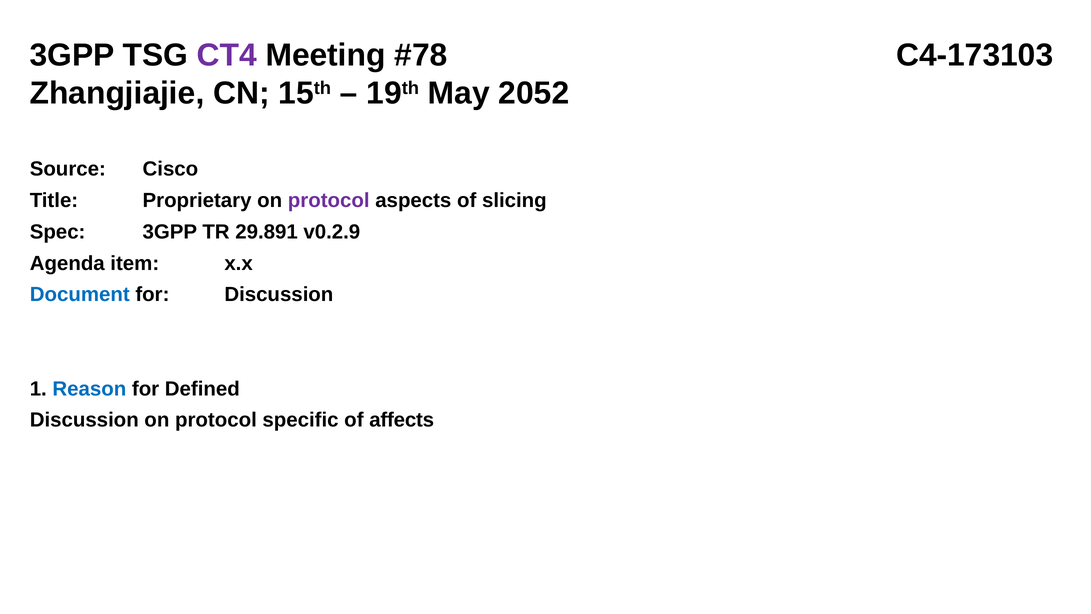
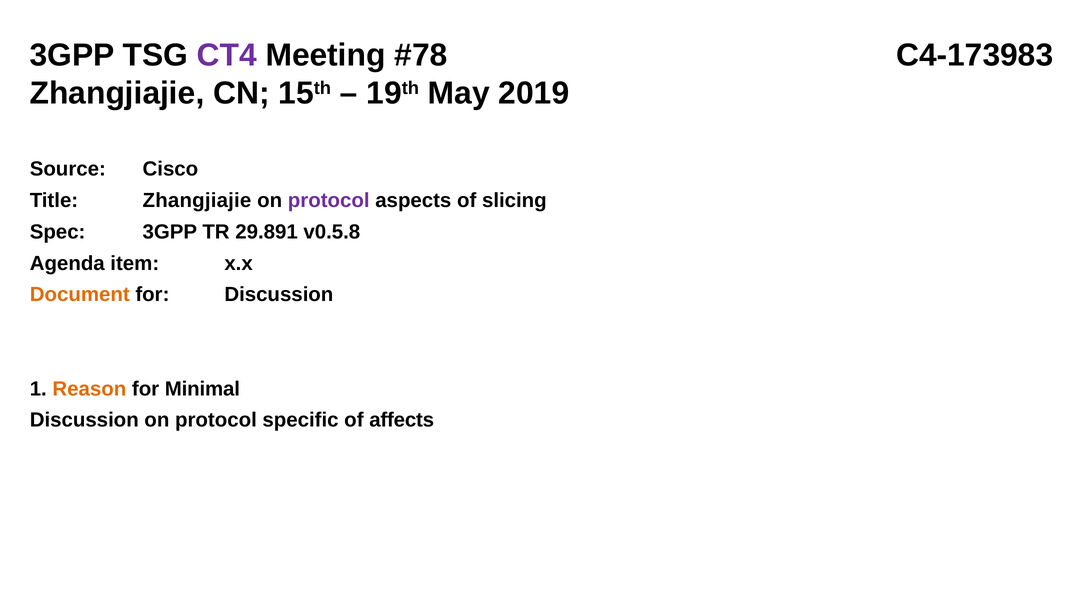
C4-173103: C4-173103 -> C4-173983 (975, 55)
2052: 2052 -> 2019 (534, 93)
Title Proprietary: Proprietary -> Zhangjiajie (197, 200)
v0.2.9: v0.2.9 -> v0.5.8 (332, 232)
Document colour: blue -> orange (80, 295)
Reason colour: blue -> orange (89, 389)
Defined: Defined -> Minimal (202, 389)
